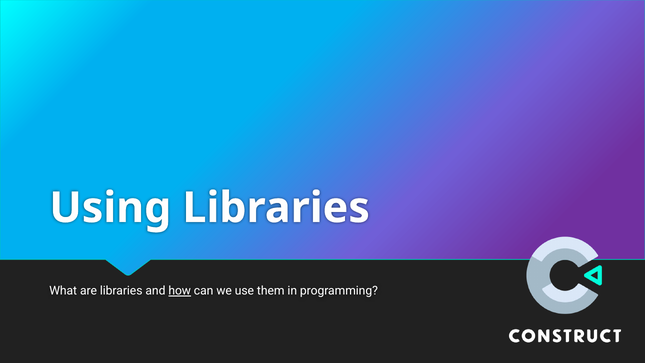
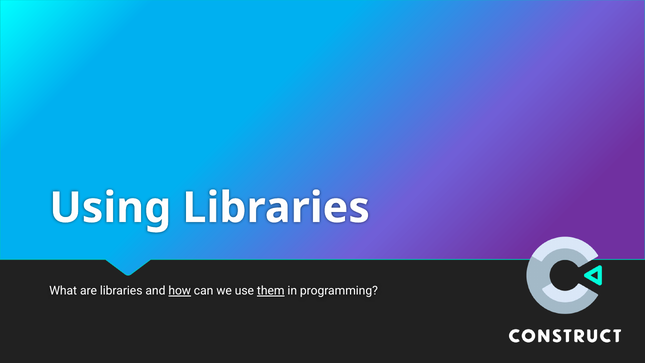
them underline: none -> present (271, 291)
